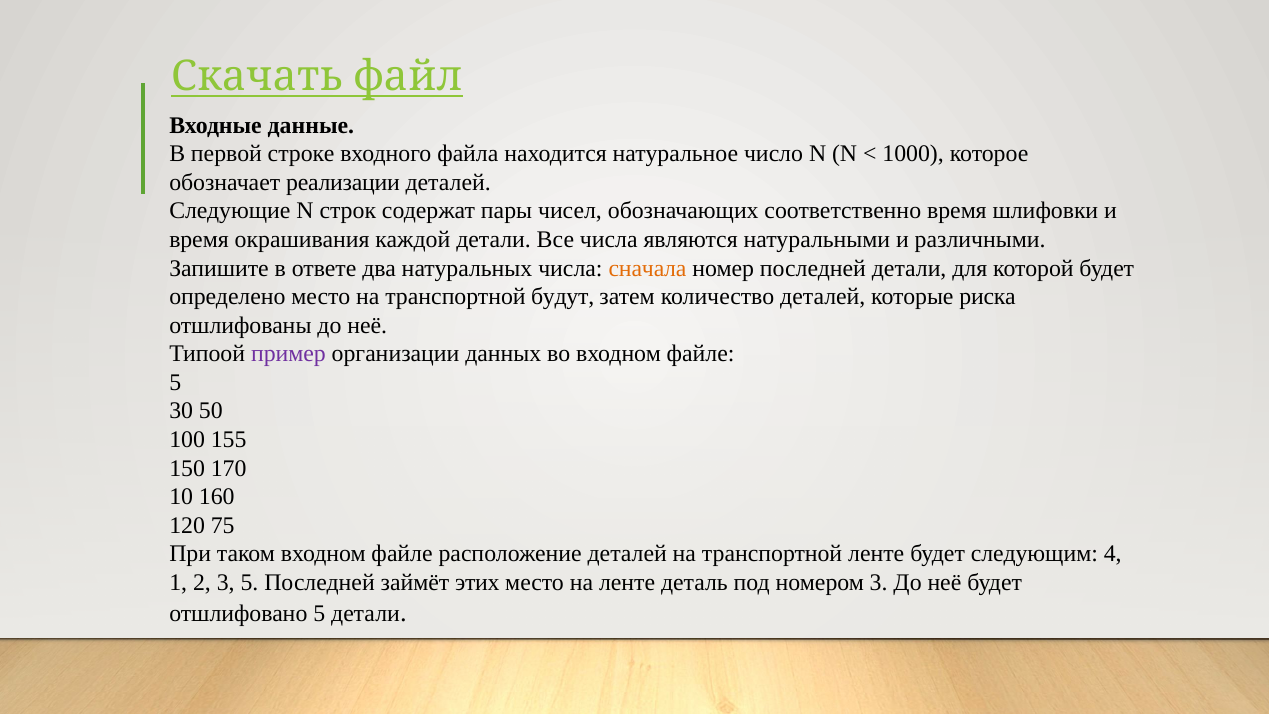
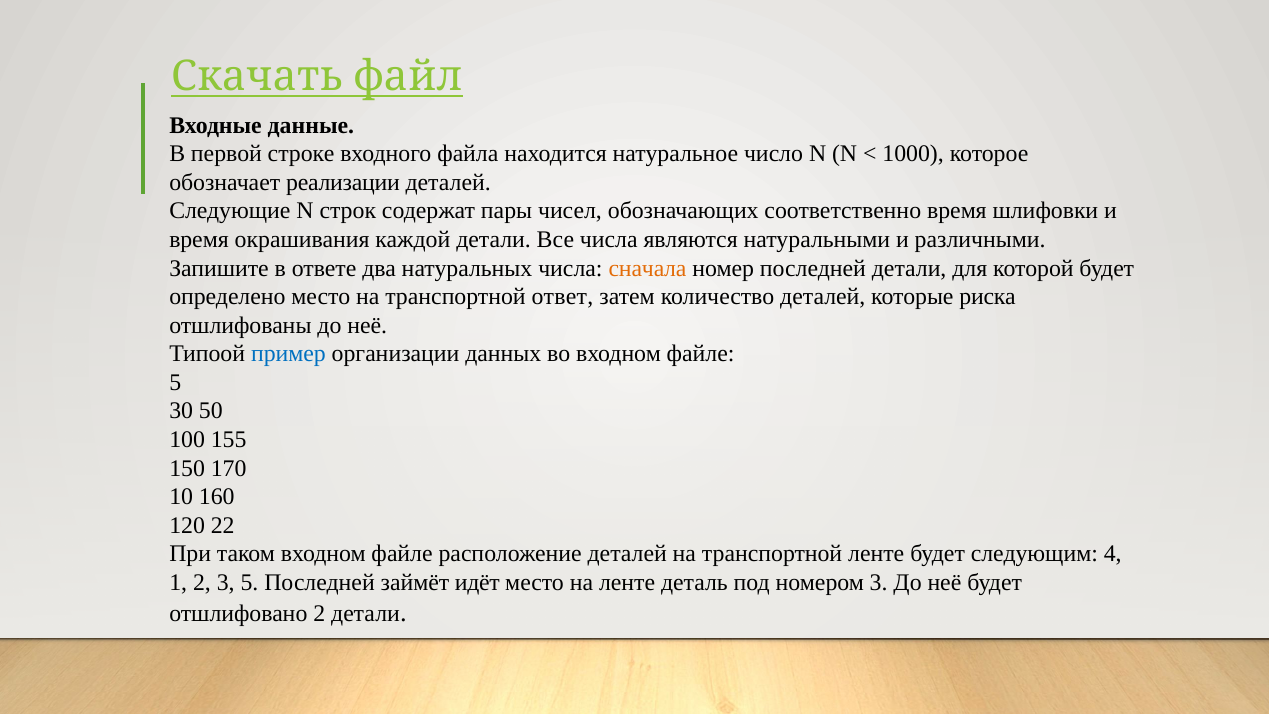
будут: будут -> ответ (562, 297)
пример colour: purple -> blue (288, 354)
75: 75 -> 22 (223, 525)
этих: этих -> идёт (477, 582)
отшлифовано 5: 5 -> 2 (319, 613)
